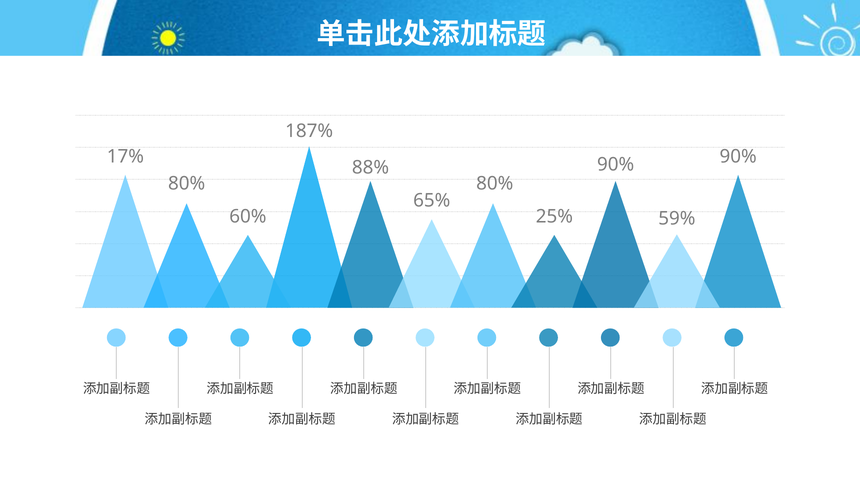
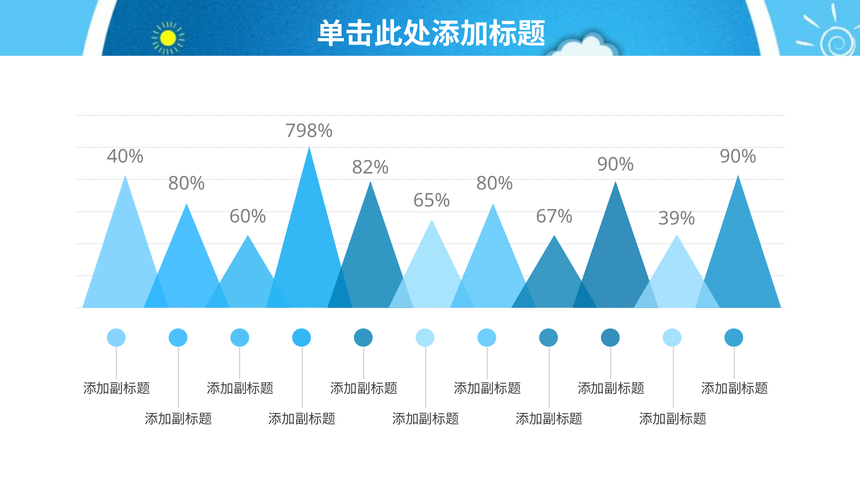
187%: 187% -> 798% (309, 131)
17%: 17% -> 40% (125, 157)
88%: 88% -> 82% (370, 167)
25%: 25% -> 67% (554, 216)
59%: 59% -> 39% (677, 218)
